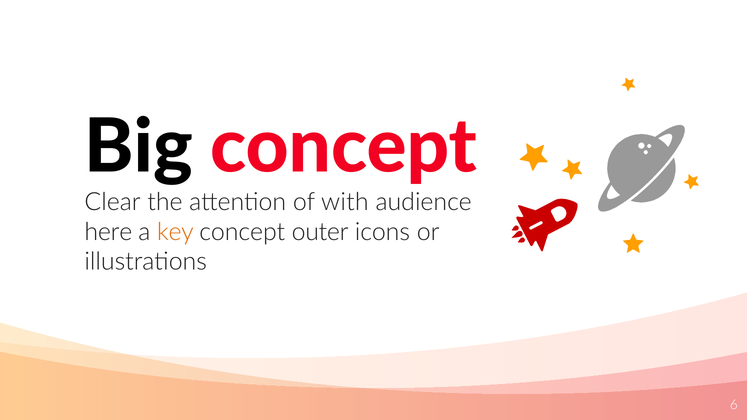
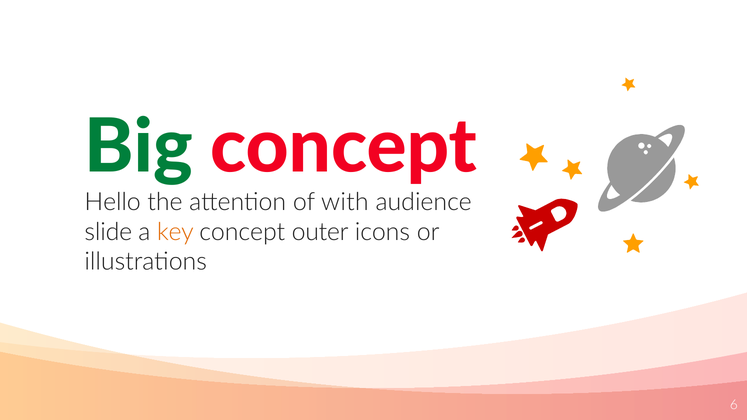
Big colour: black -> green (139, 147)
Clear: Clear -> Hello (113, 202)
here: here -> slide (108, 232)
